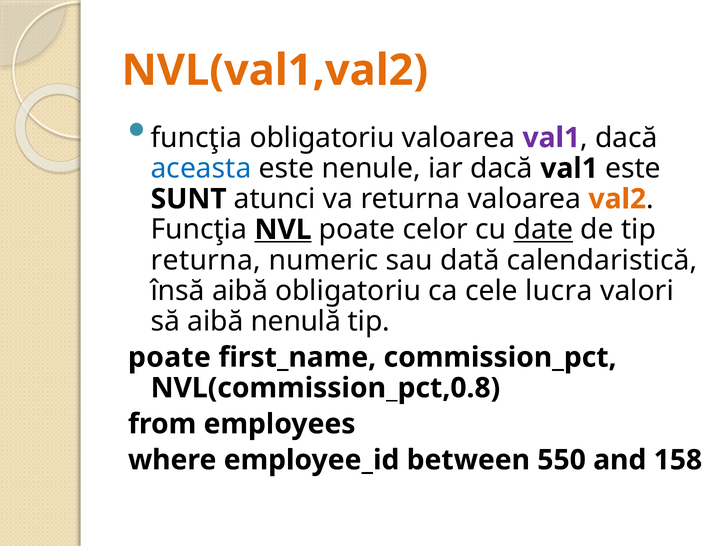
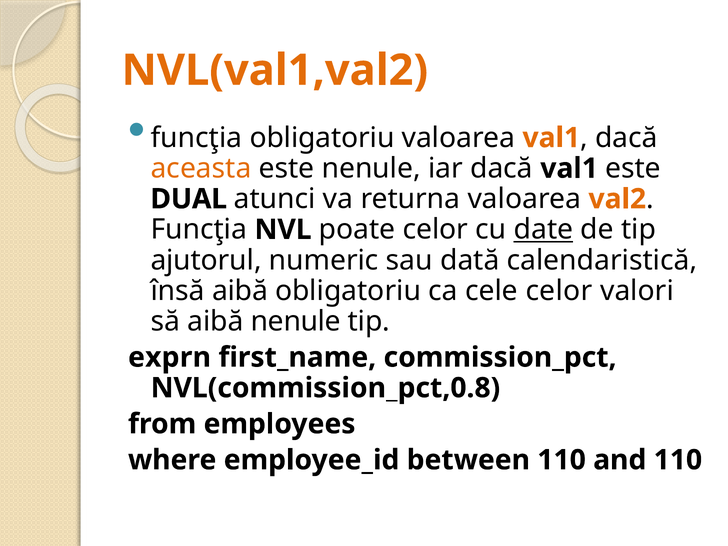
val1 colour: purple -> orange (551, 138)
aceasta colour: blue -> orange (201, 168)
SUNT: SUNT -> DUAL (189, 199)
NVL underline: present -> none (283, 230)
returna: returna -> ajutorul (206, 260)
cele lucra: lucra -> celor (559, 291)
aibă nenulă: nenulă -> nenule (296, 321)
poate: poate -> exprn (169, 357)
between 550: 550 -> 110 (562, 460)
and 158: 158 -> 110 (678, 460)
